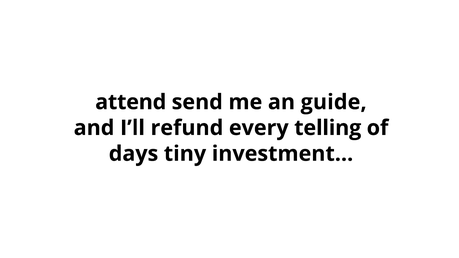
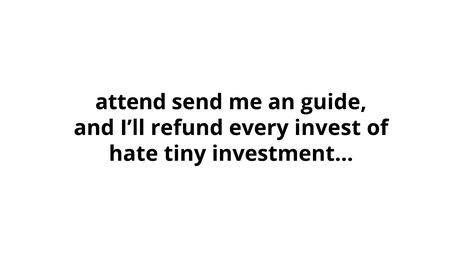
telling: telling -> invest (328, 128)
days: days -> hate (133, 154)
